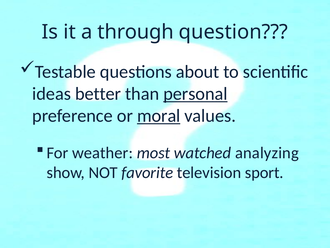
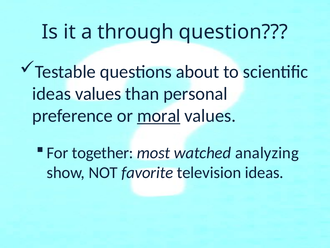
ideas better: better -> values (98, 94)
personal underline: present -> none (195, 94)
weather: weather -> together (103, 153)
television sport: sport -> ideas (264, 172)
